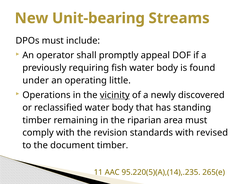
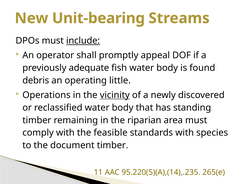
include underline: none -> present (83, 41)
requiring: requiring -> adequate (89, 68)
under: under -> debris (36, 80)
revision: revision -> feasible (111, 133)
revised: revised -> species (212, 133)
